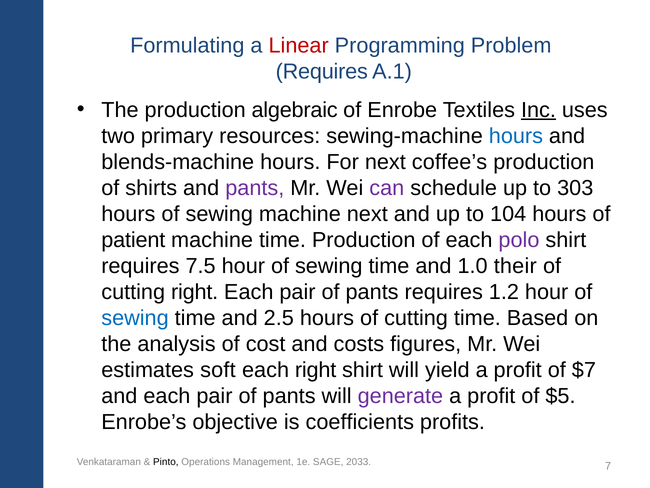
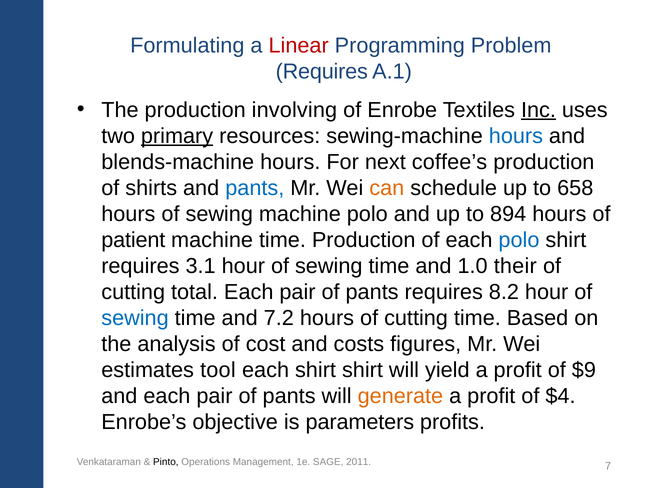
algebraic: algebraic -> involving (294, 110)
primary underline: none -> present (177, 136)
pants colour: purple -> blue (255, 188)
can colour: purple -> orange (387, 188)
303: 303 -> 658 (575, 188)
machine next: next -> polo (367, 214)
104: 104 -> 894 (508, 214)
polo colour: purple -> blue (519, 240)
7.5: 7.5 -> 3.1 (201, 266)
cutting right: right -> total (195, 292)
1.2: 1.2 -> 8.2 (504, 292)
2.5: 2.5 -> 7.2 (279, 318)
soft: soft -> tool (218, 370)
each right: right -> shirt (316, 370)
$7: $7 -> $9 (584, 370)
generate colour: purple -> orange (400, 396)
$5: $5 -> $4 (560, 396)
coefficients: coefficients -> parameters (360, 422)
2033: 2033 -> 2011 (359, 462)
